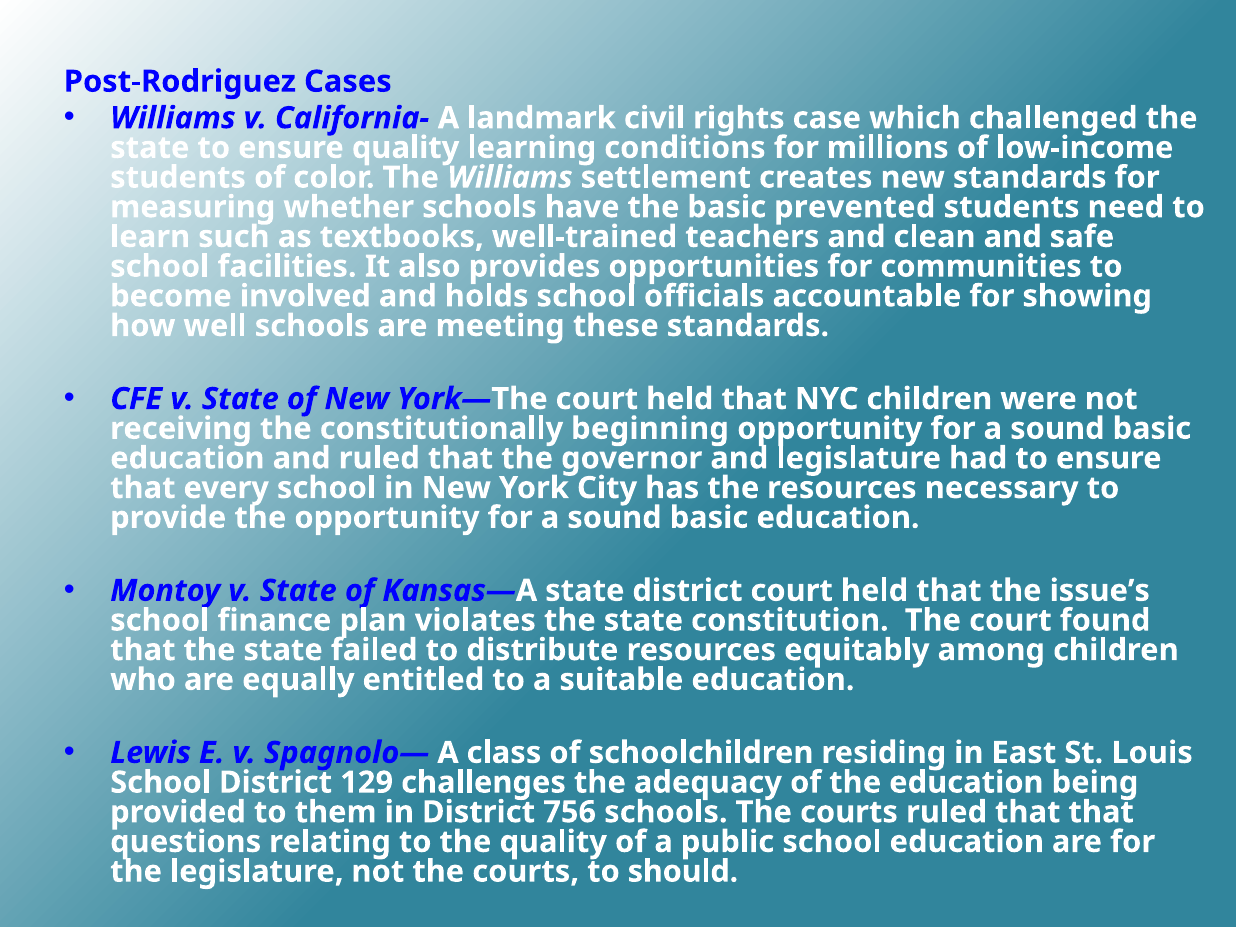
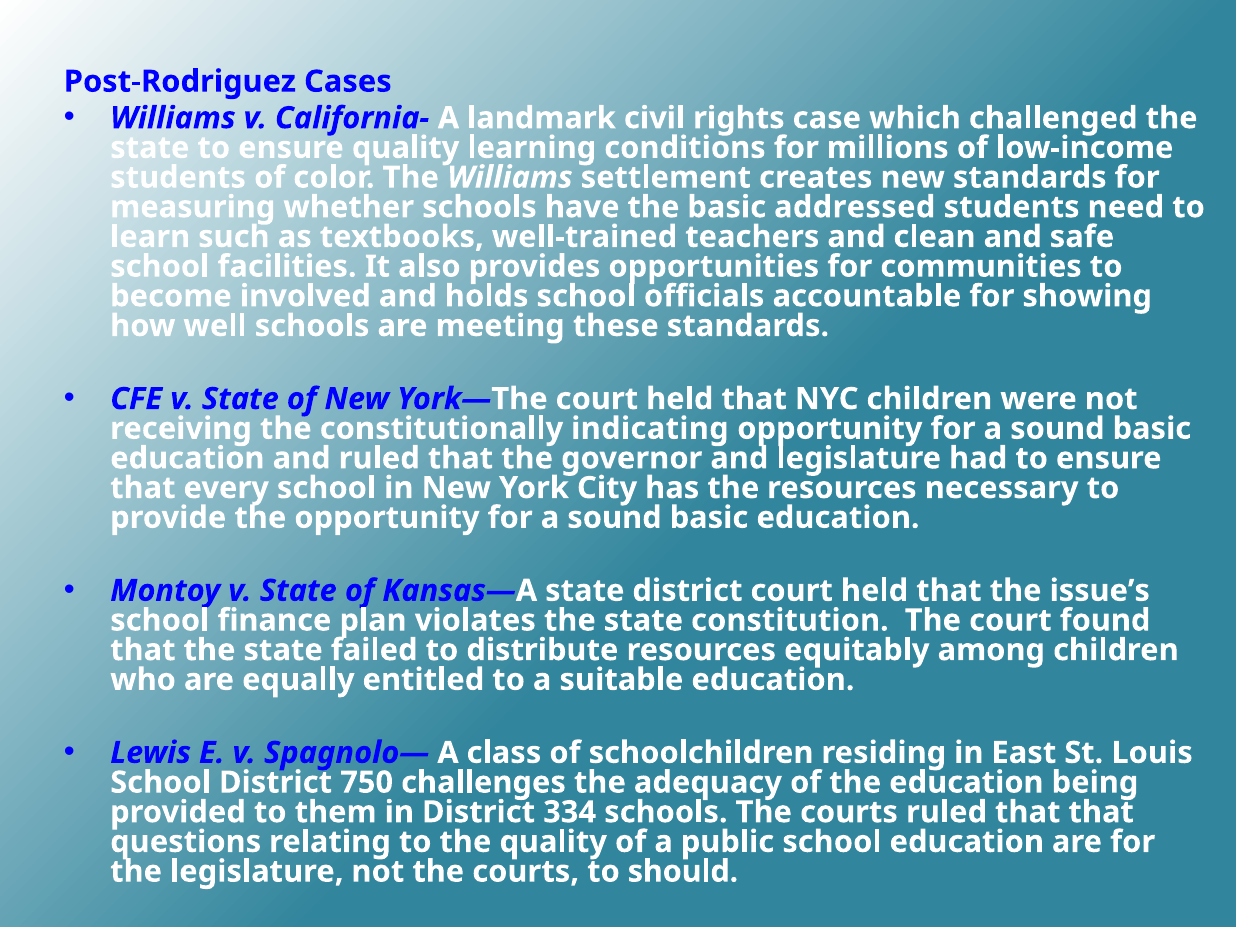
prevented: prevented -> addressed (855, 207)
beginning: beginning -> indicating (650, 429)
129: 129 -> 750 (367, 782)
756: 756 -> 334 (570, 812)
